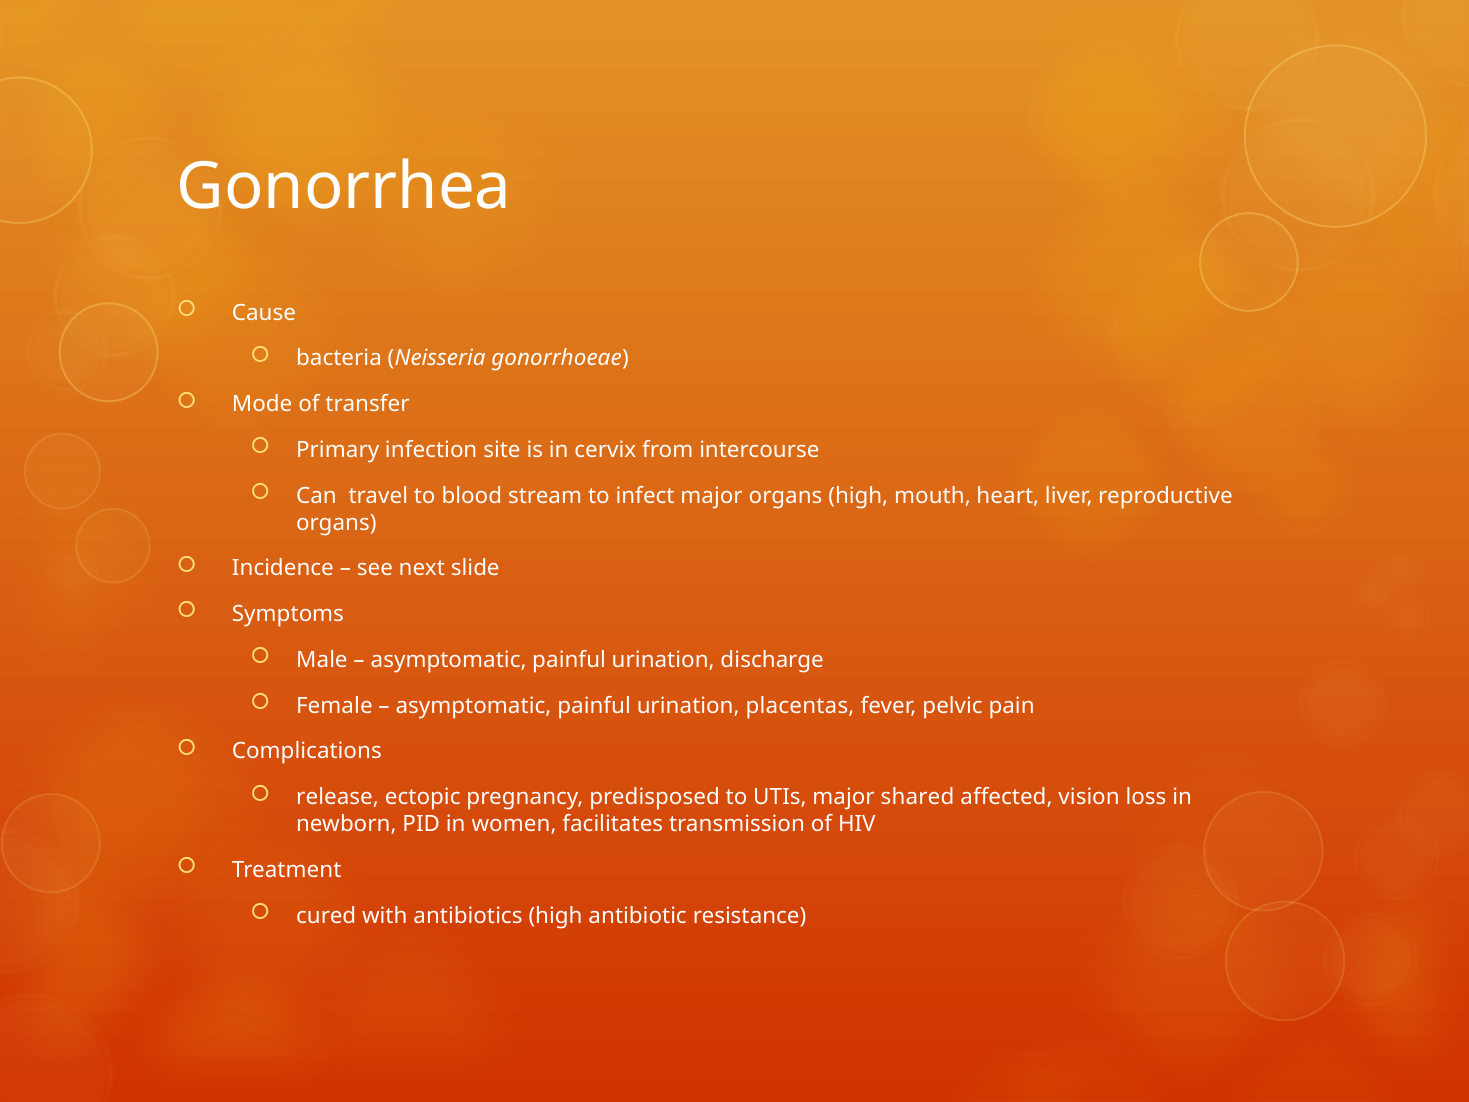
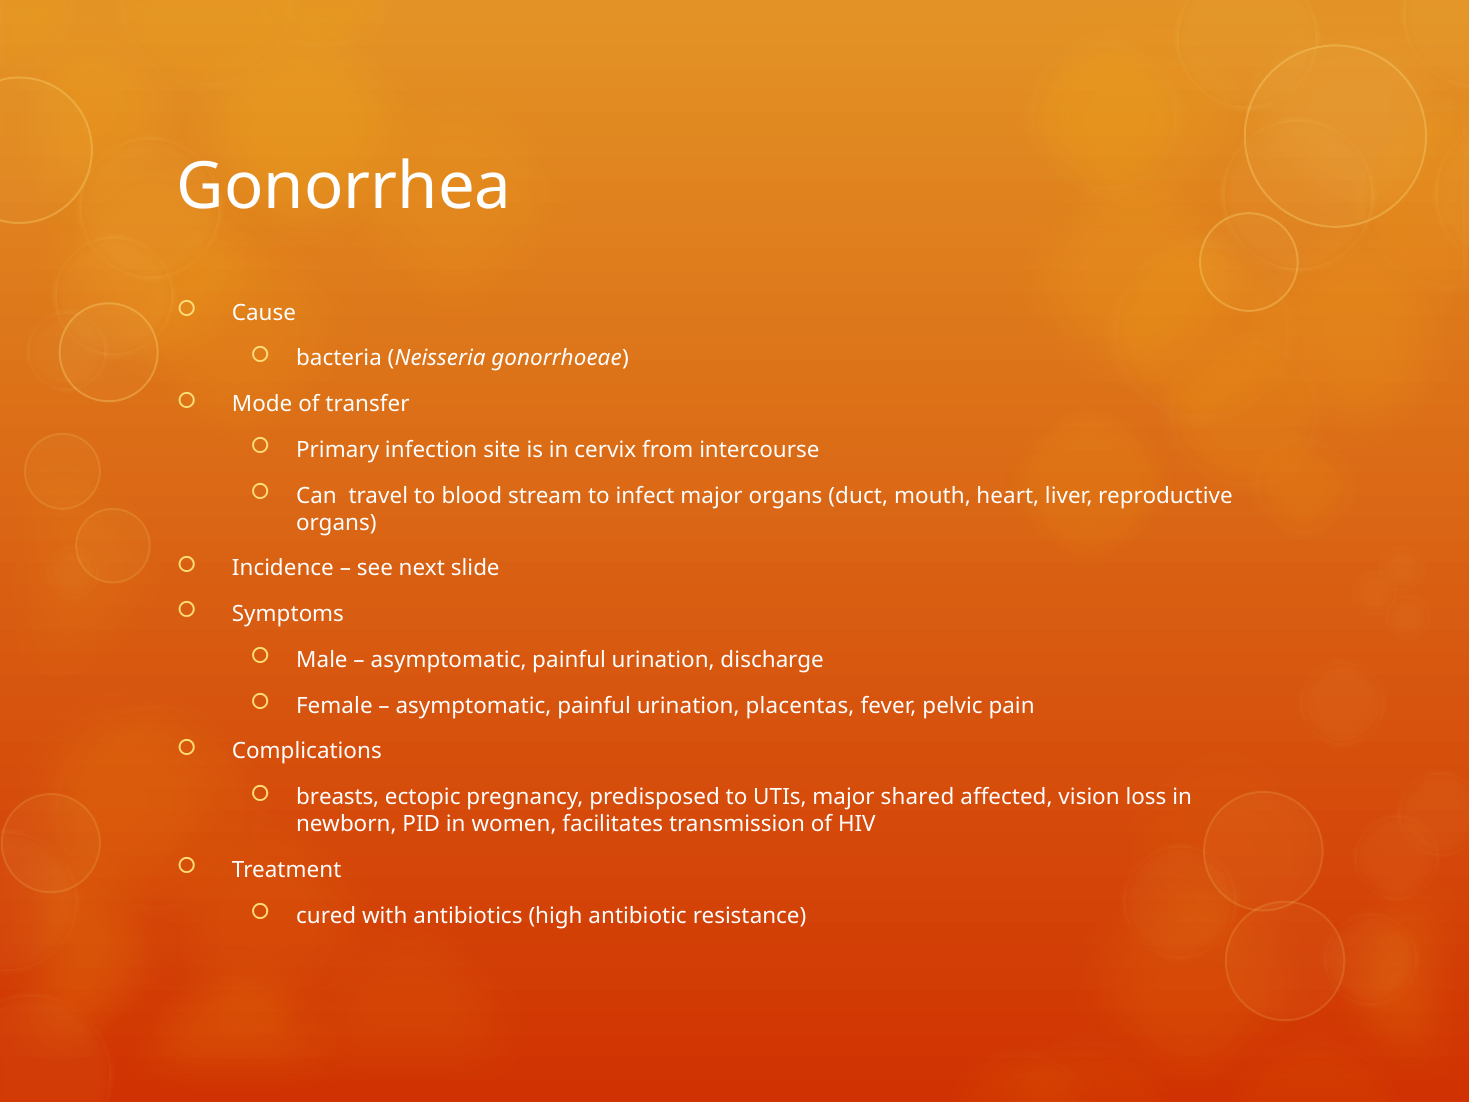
organs high: high -> duct (858, 496)
release: release -> breasts (338, 797)
